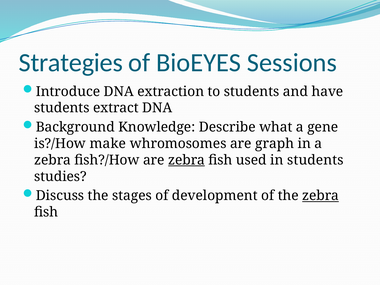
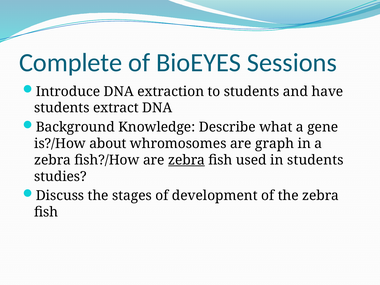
Strategies: Strategies -> Complete (71, 63)
make: make -> about (108, 144)
zebra underline: present -> none (321, 196)
